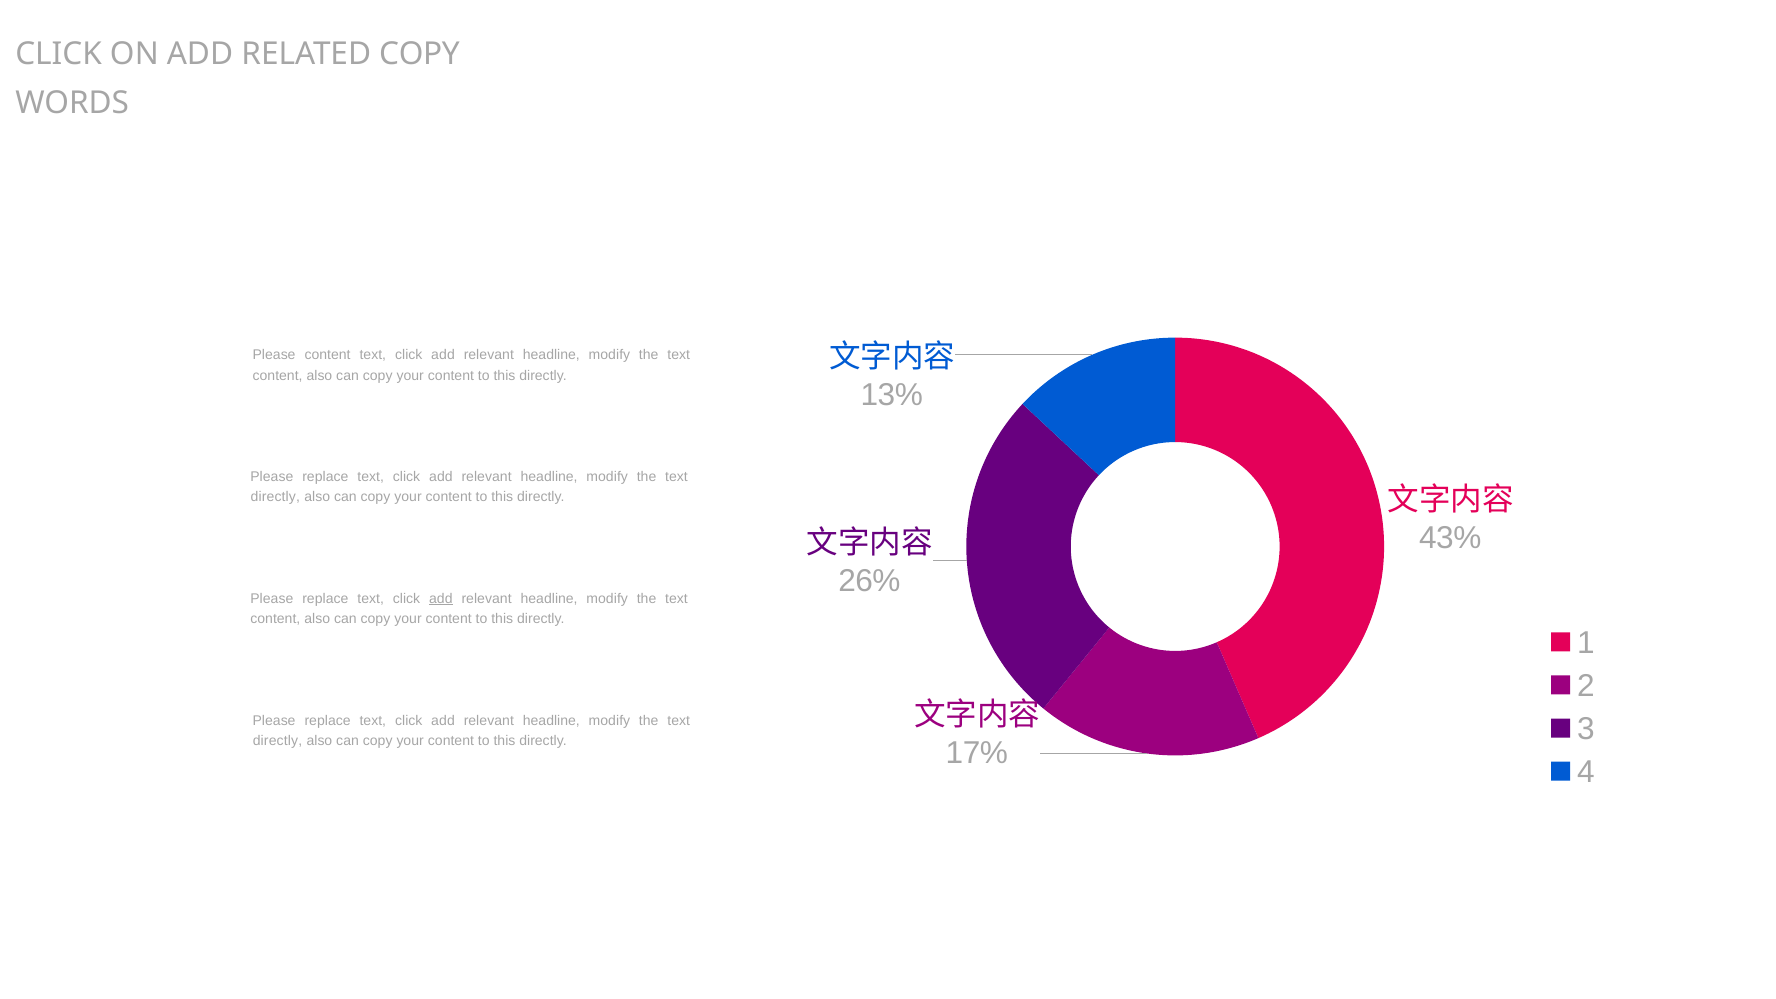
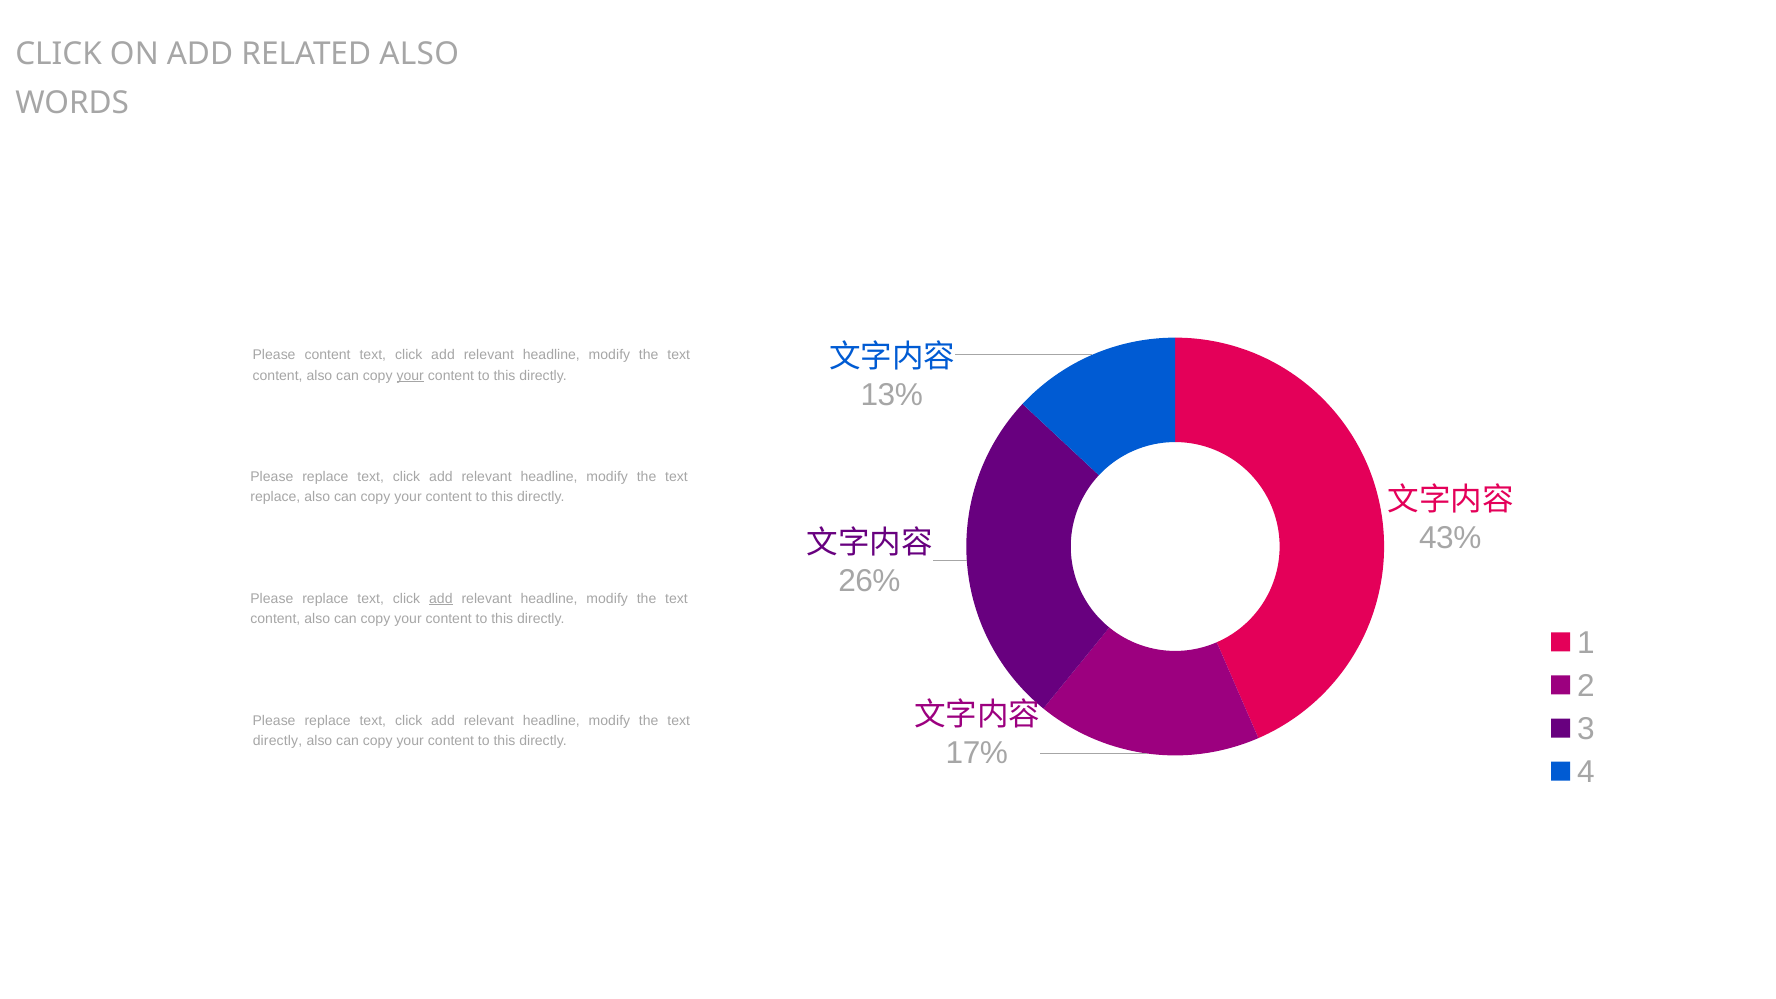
RELATED COPY: COPY -> ALSO (419, 54)
your underline: none -> present (410, 375)
directly: directly -> replace (275, 497)
